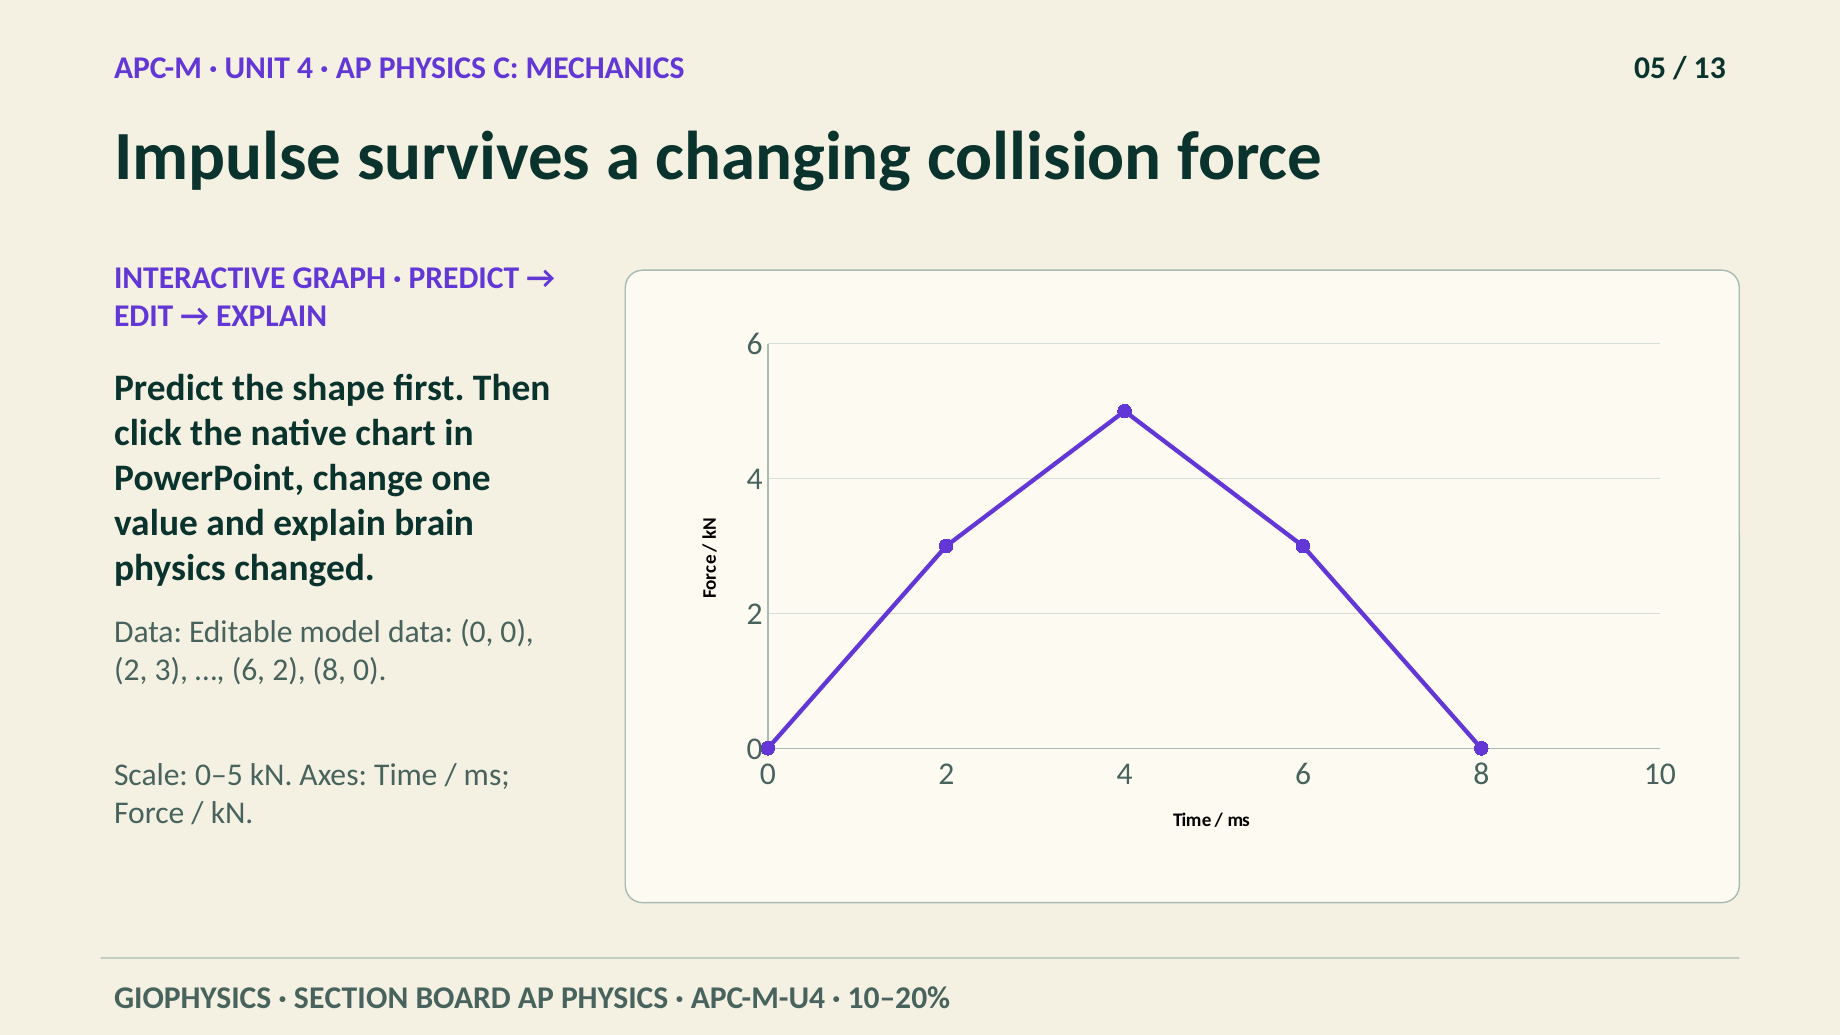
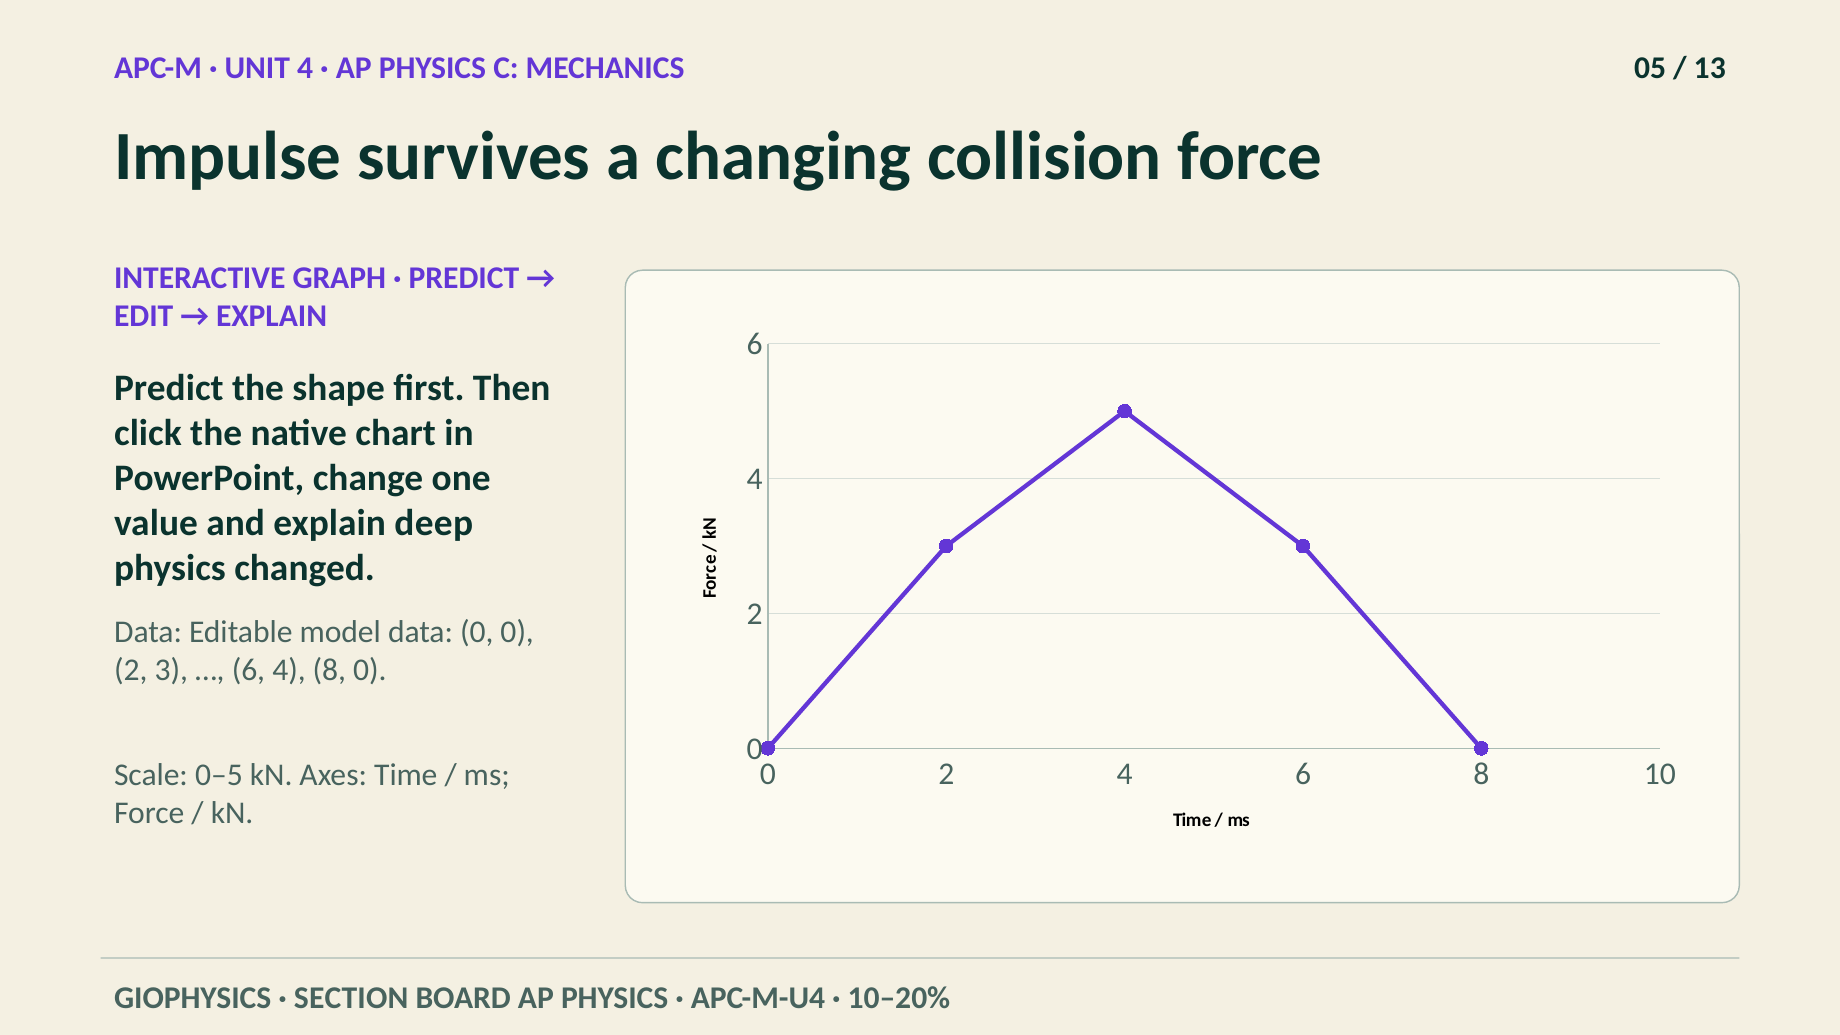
brain: brain -> deep (434, 523)
6 2: 2 -> 4 (289, 670)
